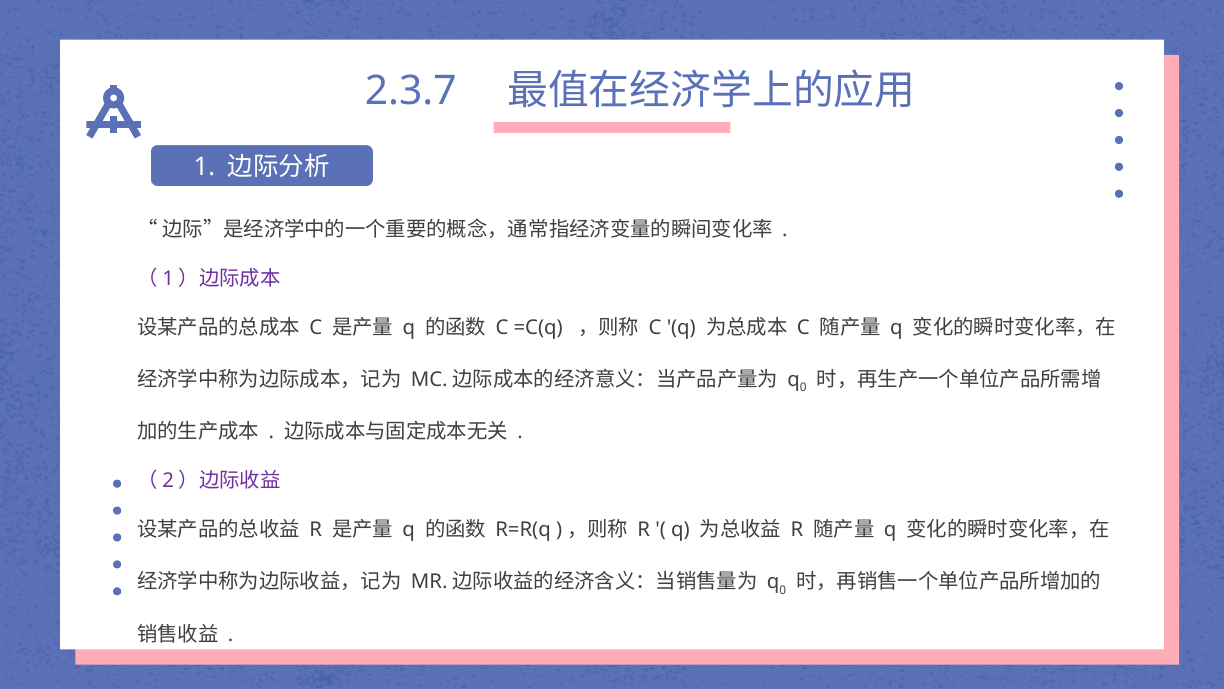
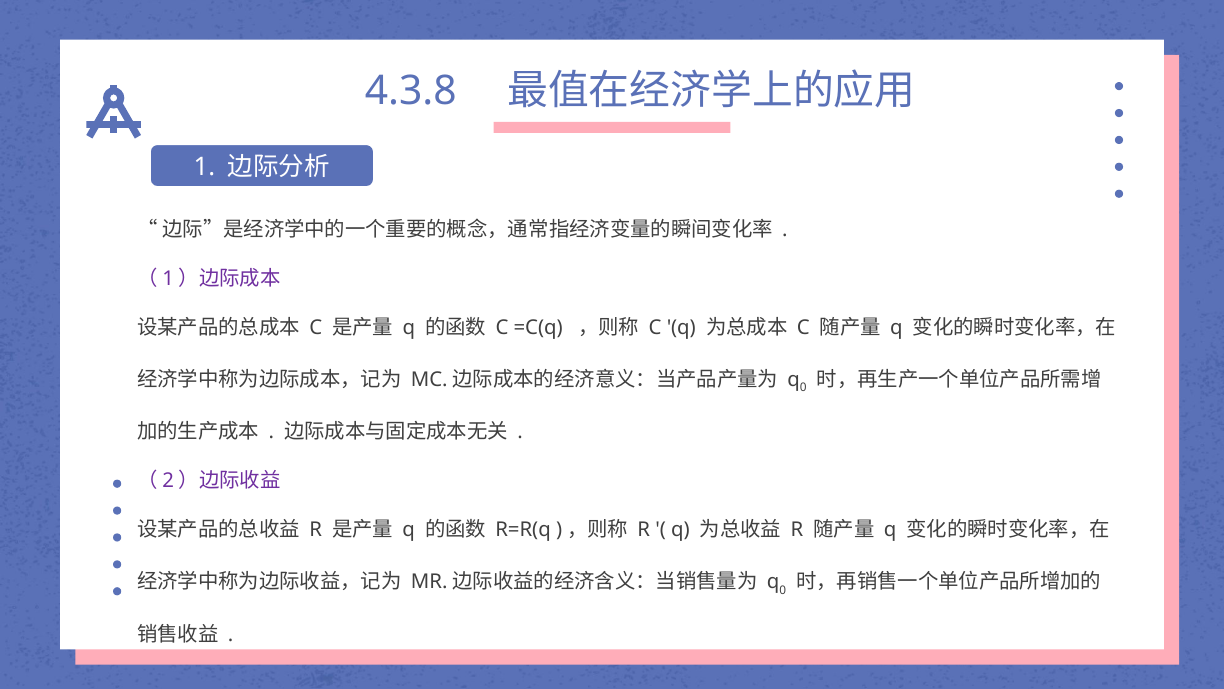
2.3.7: 2.3.7 -> 4.3.8 (411, 91)
